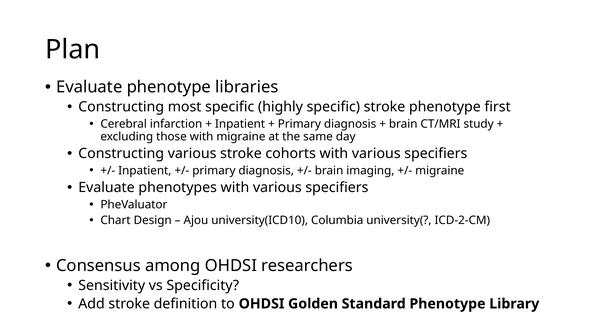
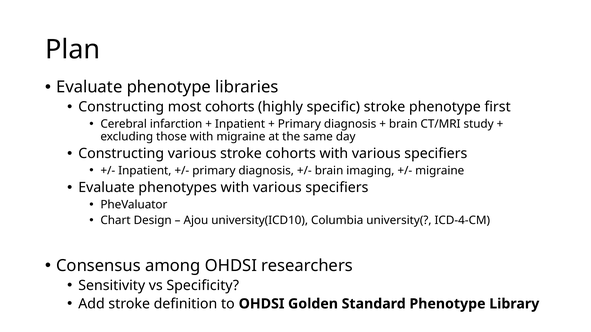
most specific: specific -> cohorts (230, 107)
ICD-2-CM: ICD-2-CM -> ICD-4-CM (462, 221)
